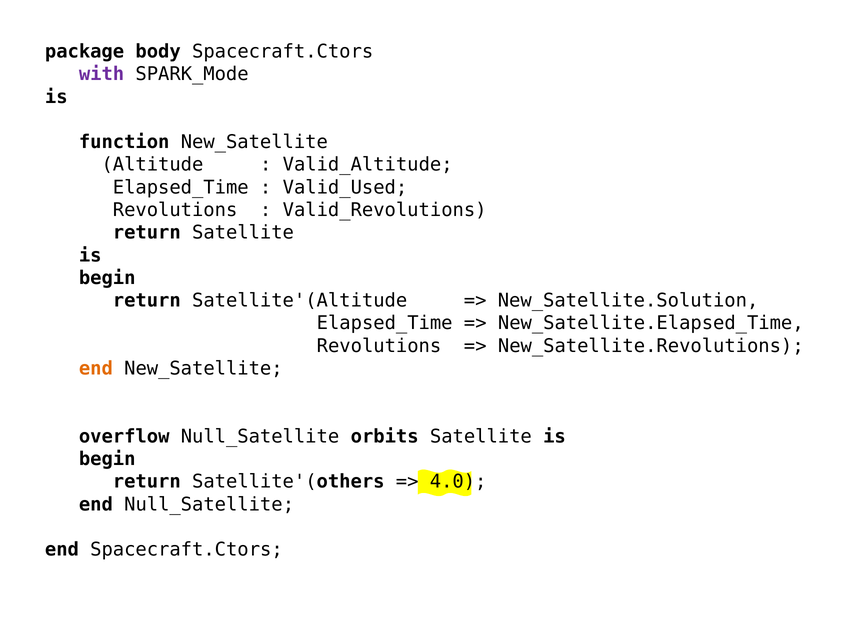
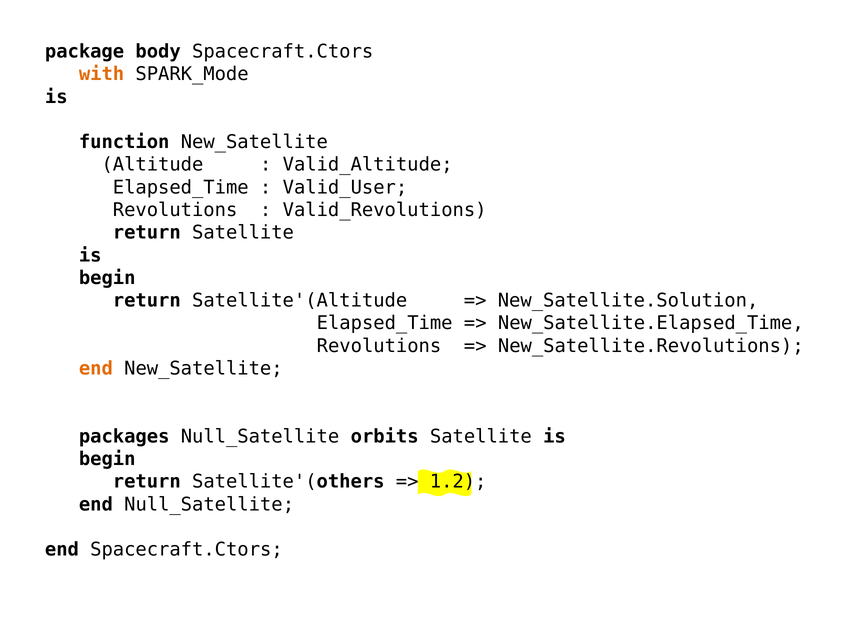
with colour: purple -> orange (102, 74)
Valid_Used: Valid_Used -> Valid_User (345, 187)
overflow: overflow -> packages (124, 436)
4.0: 4.0 -> 1.2 (458, 481)
